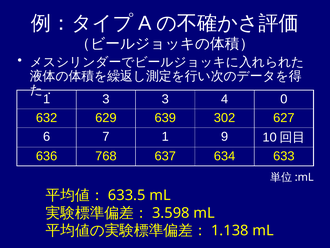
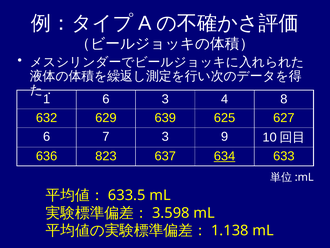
3: 3 -> 6 (106, 99)
0: 0 -> 8 (284, 99)
302: 302 -> 625 (225, 118)
7 1: 1 -> 3 (165, 136)
768: 768 -> 823 (106, 156)
634 underline: none -> present (225, 156)
